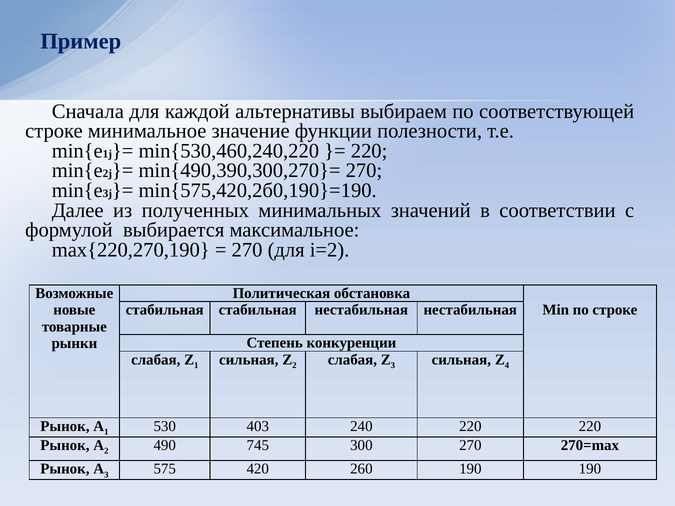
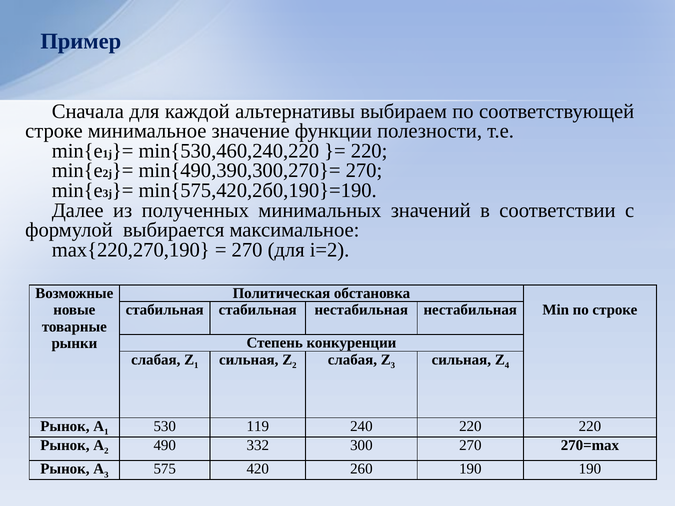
403: 403 -> 119 (258, 426)
745: 745 -> 332 (258, 446)
